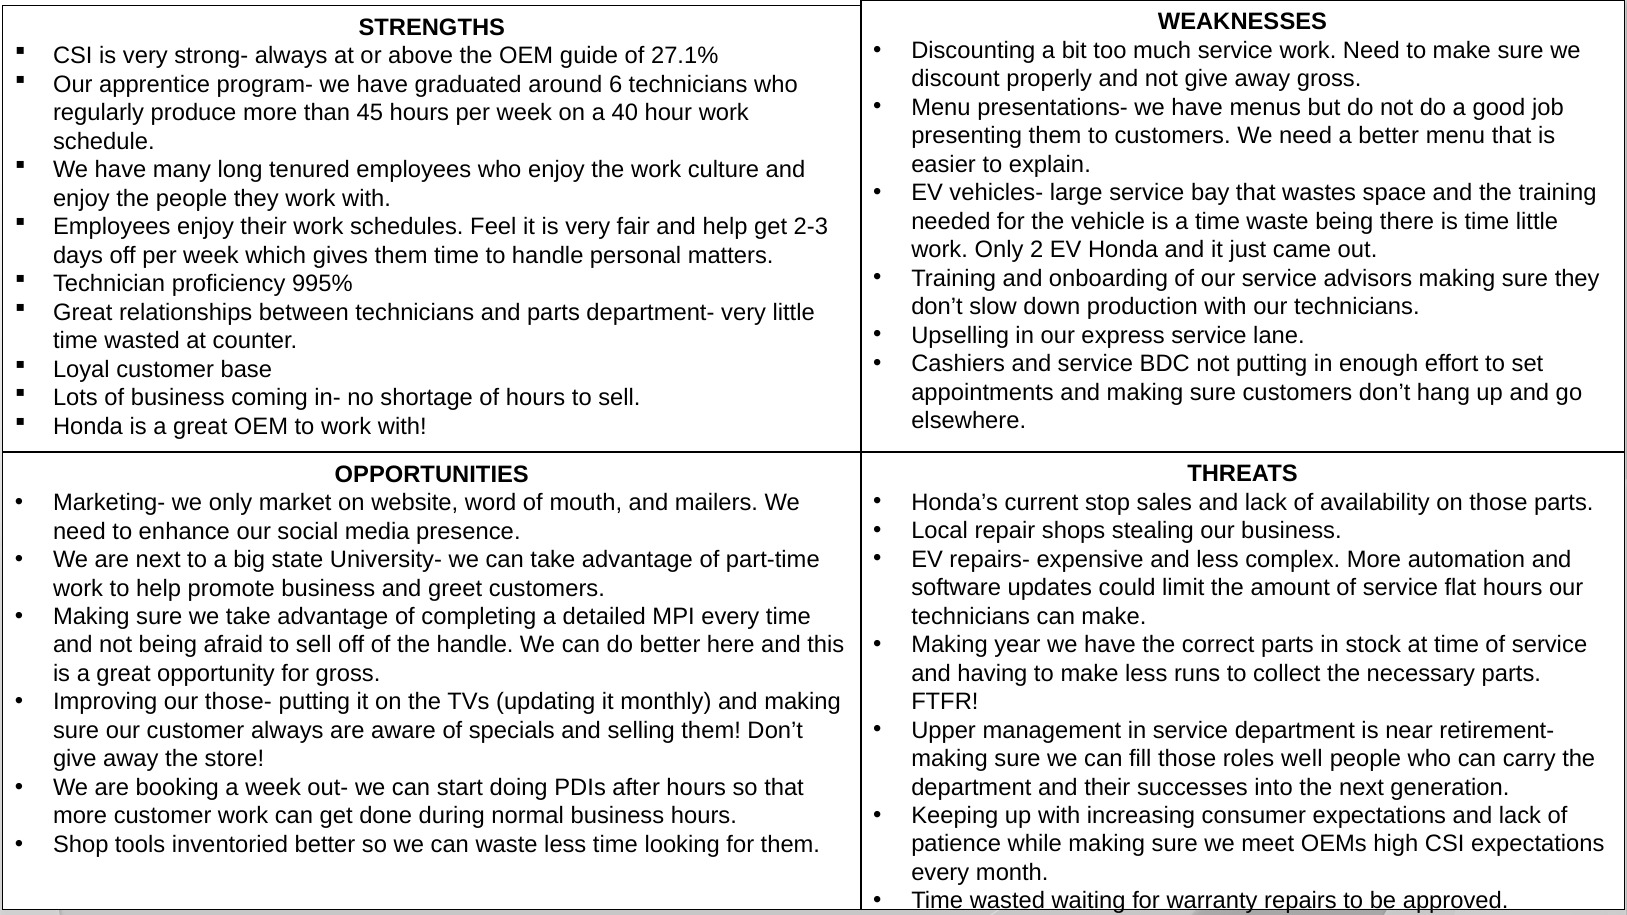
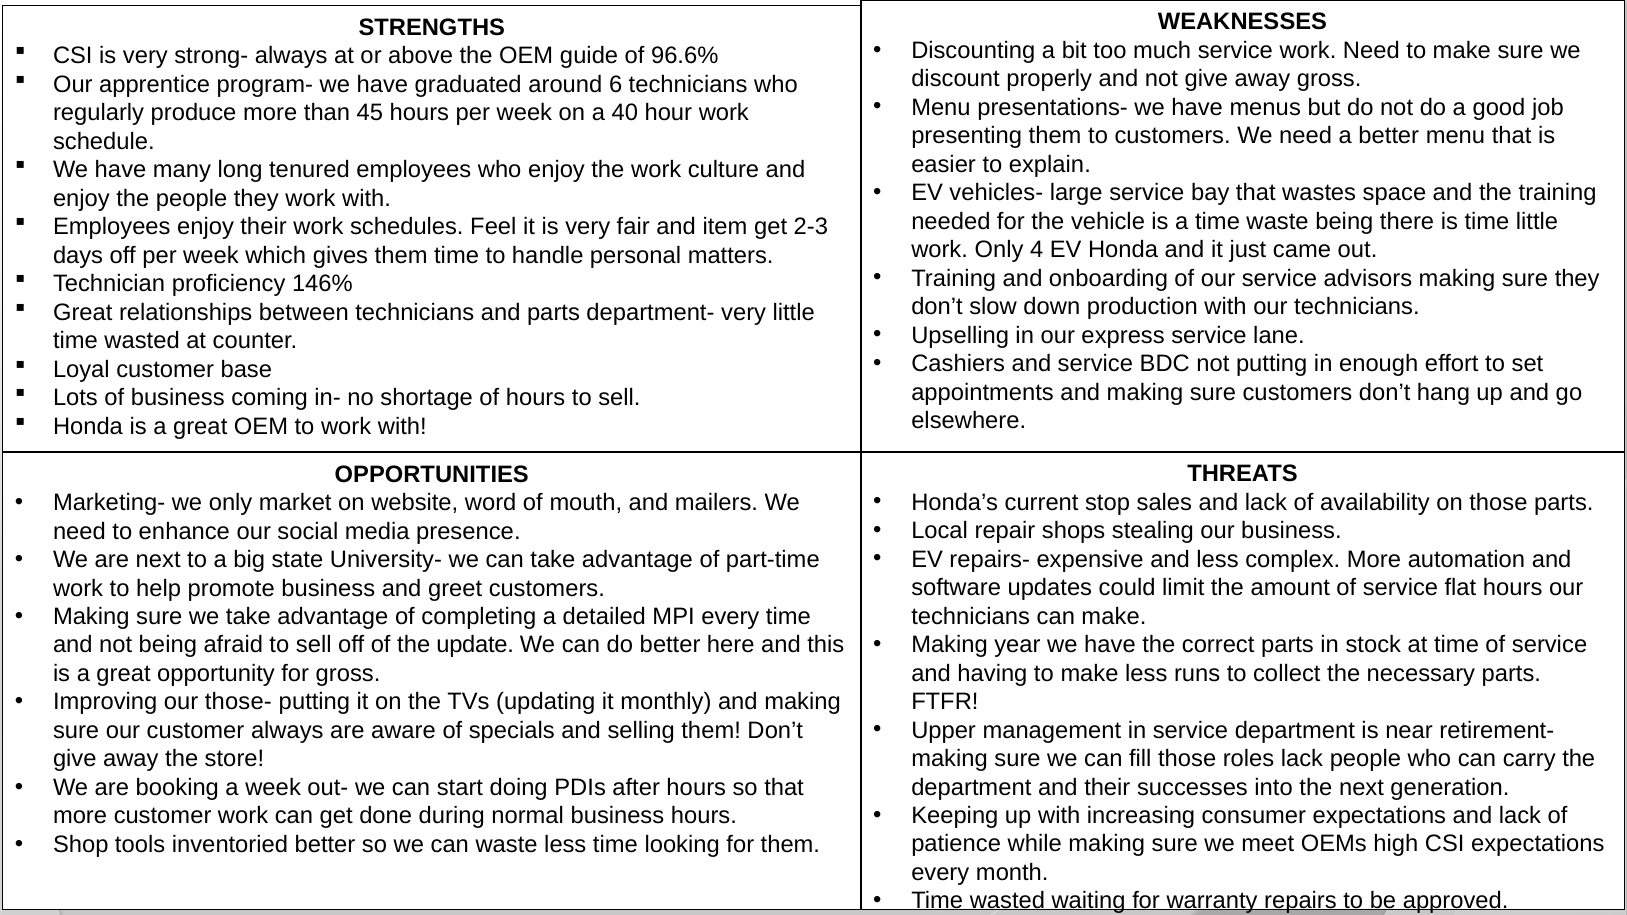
27.1%: 27.1% -> 96.6% (685, 56)
and help: help -> item (725, 227)
2: 2 -> 4 (1037, 250)
995%: 995% -> 146% (322, 284)
the handle: handle -> update (475, 645)
roles well: well -> lack (1302, 759)
